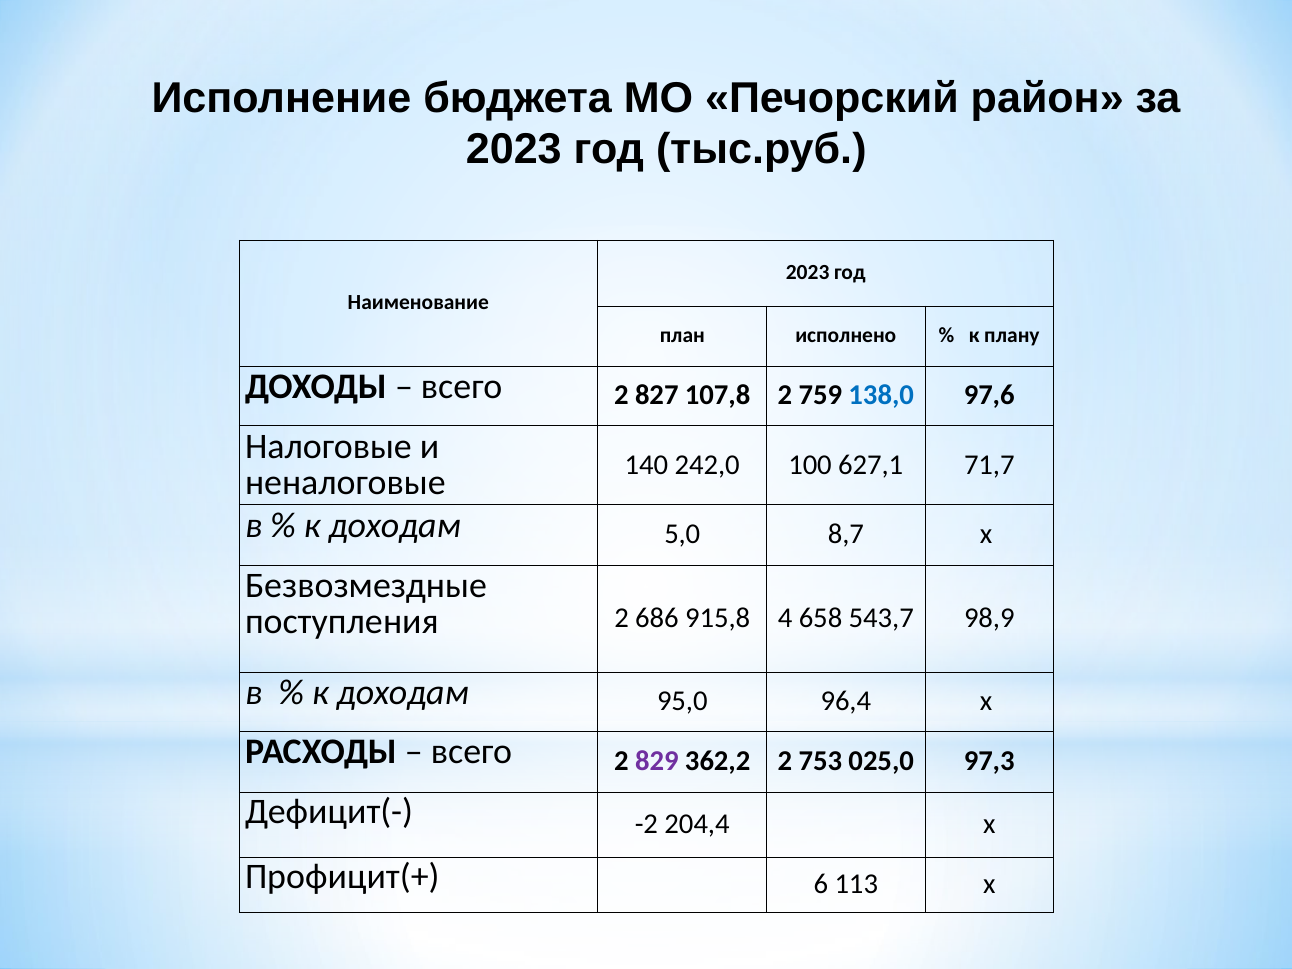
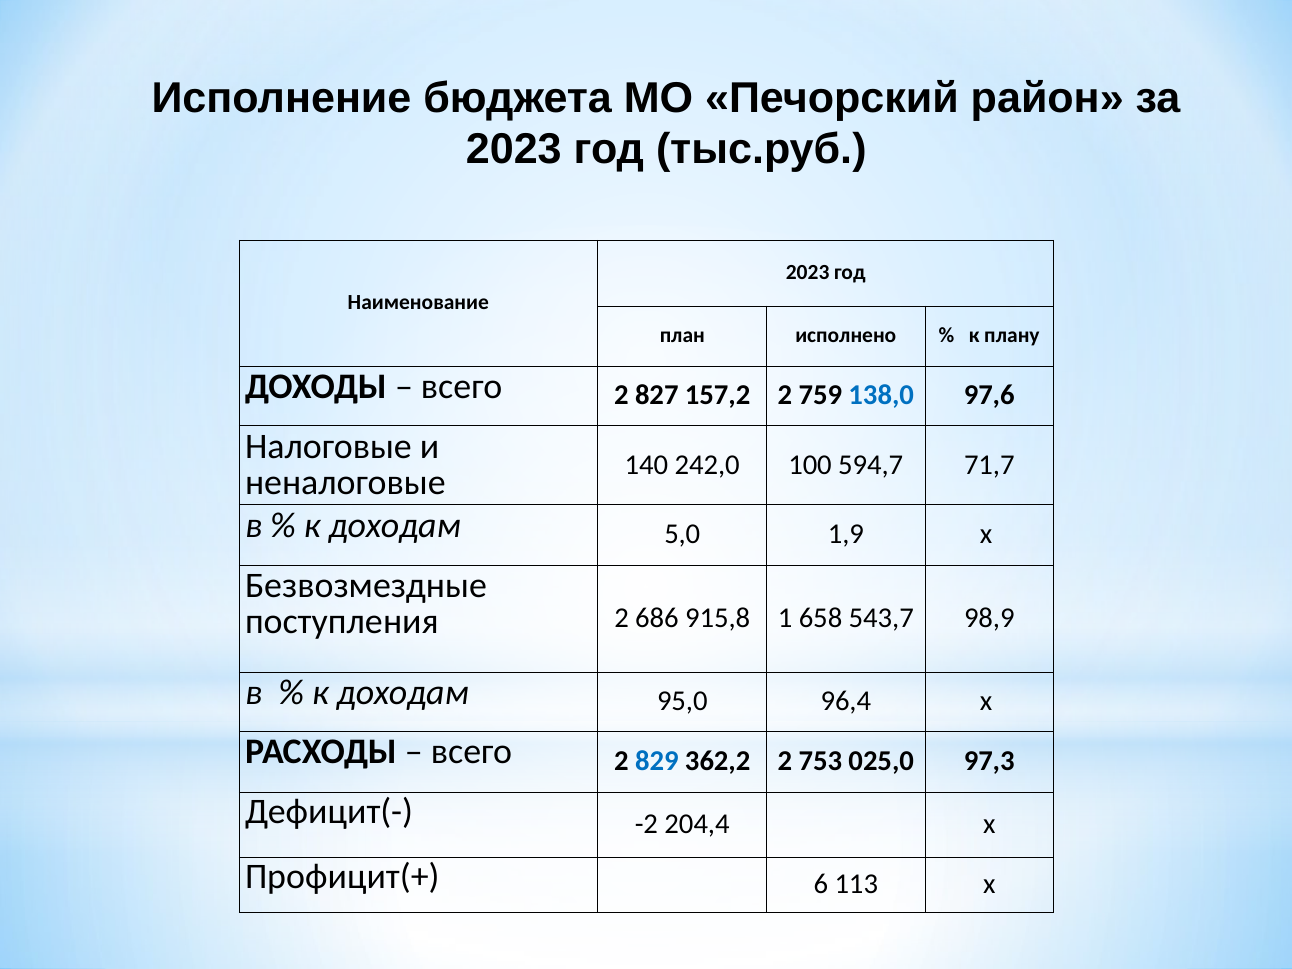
107,8: 107,8 -> 157,2 (718, 395)
627,1: 627,1 -> 594,7 (871, 465)
8,7: 8,7 -> 1,9 (846, 534)
4: 4 -> 1 (785, 618)
829 colour: purple -> blue (657, 761)
